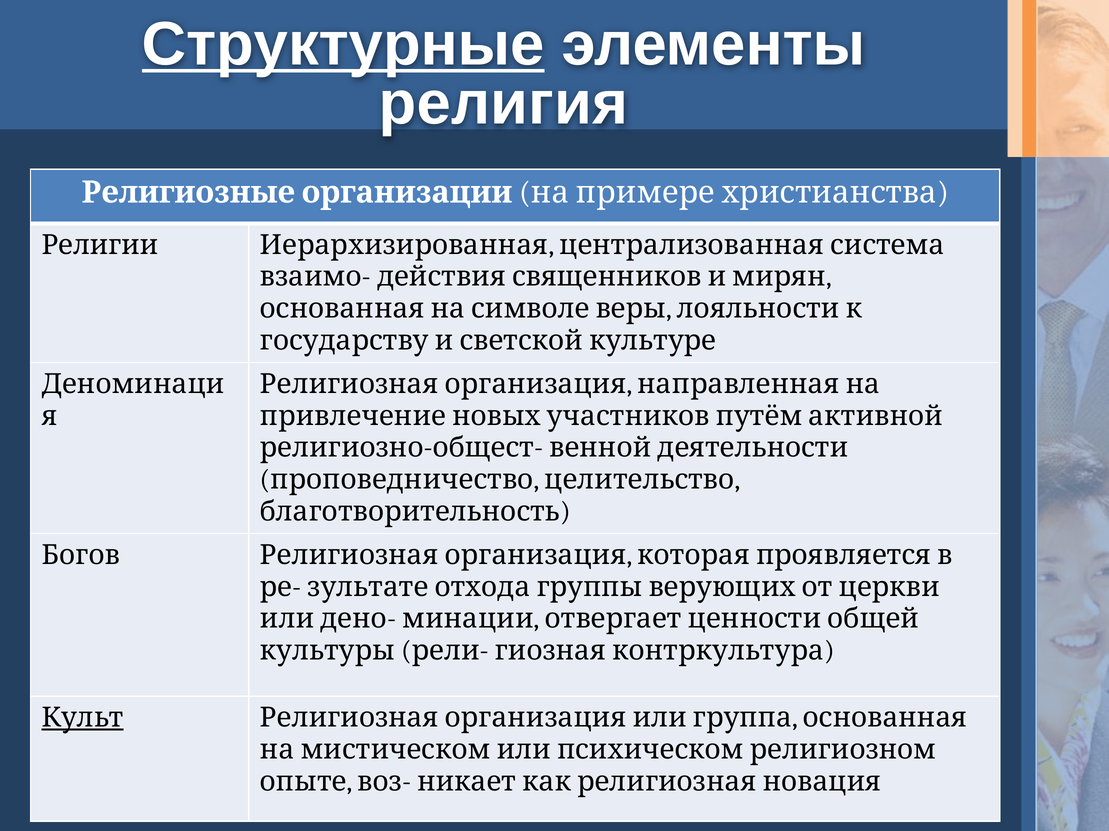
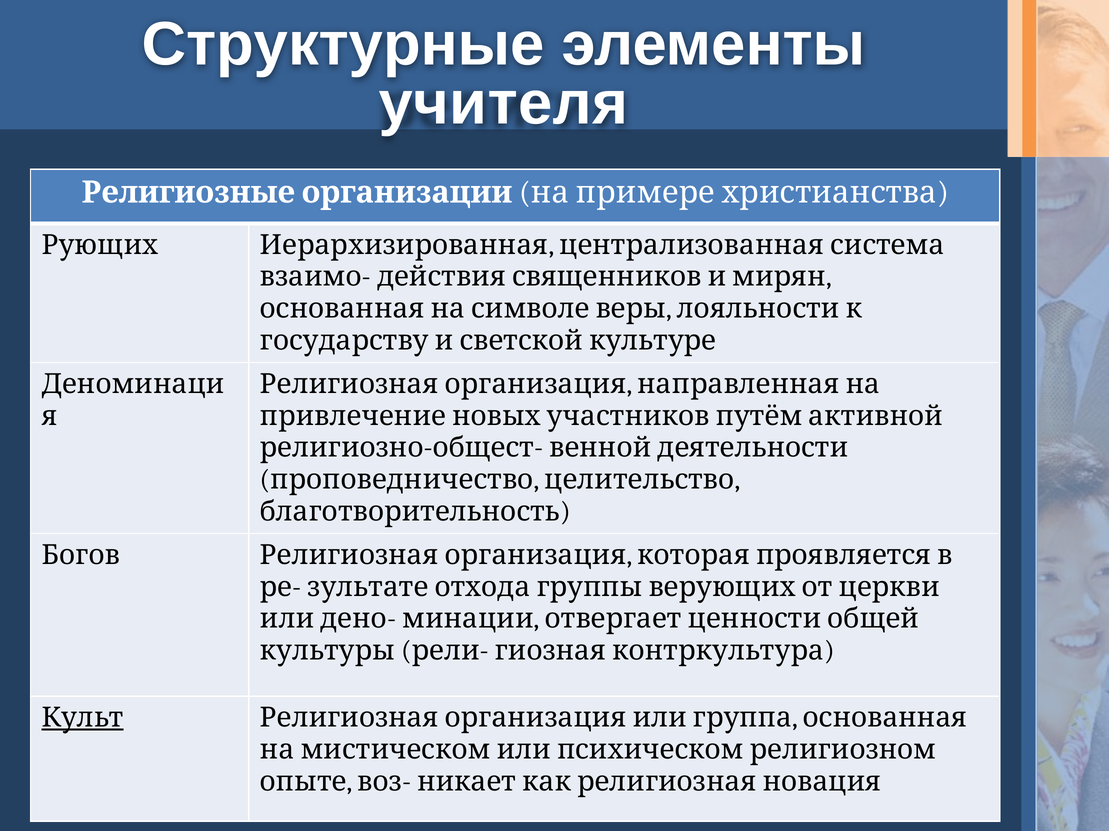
Структурные underline: present -> none (343, 44)
религия: религия -> учителя (503, 103)
Религии: Религии -> Рующих (100, 245)
